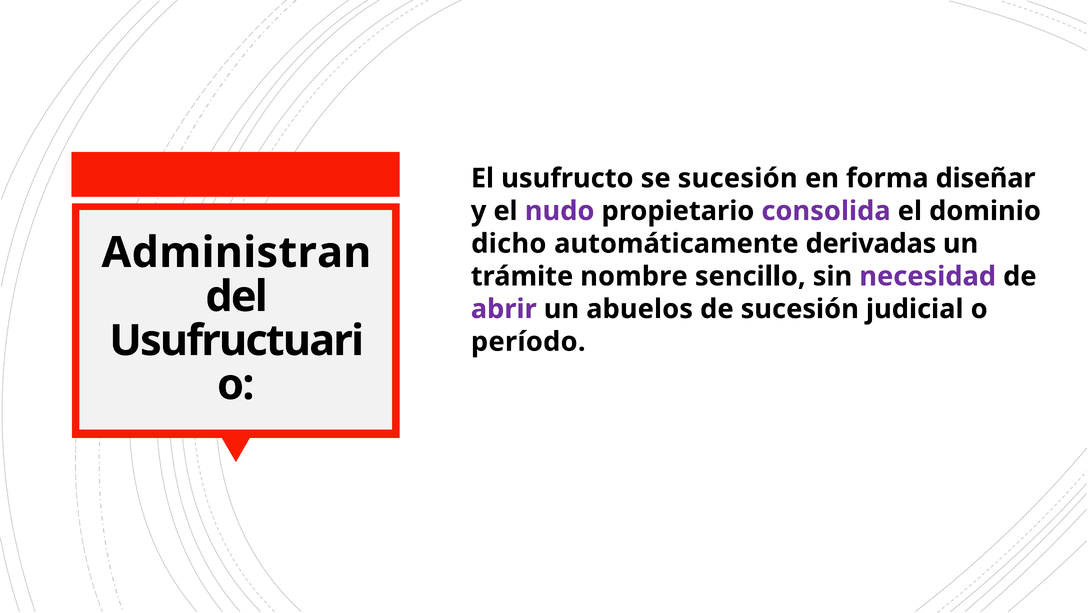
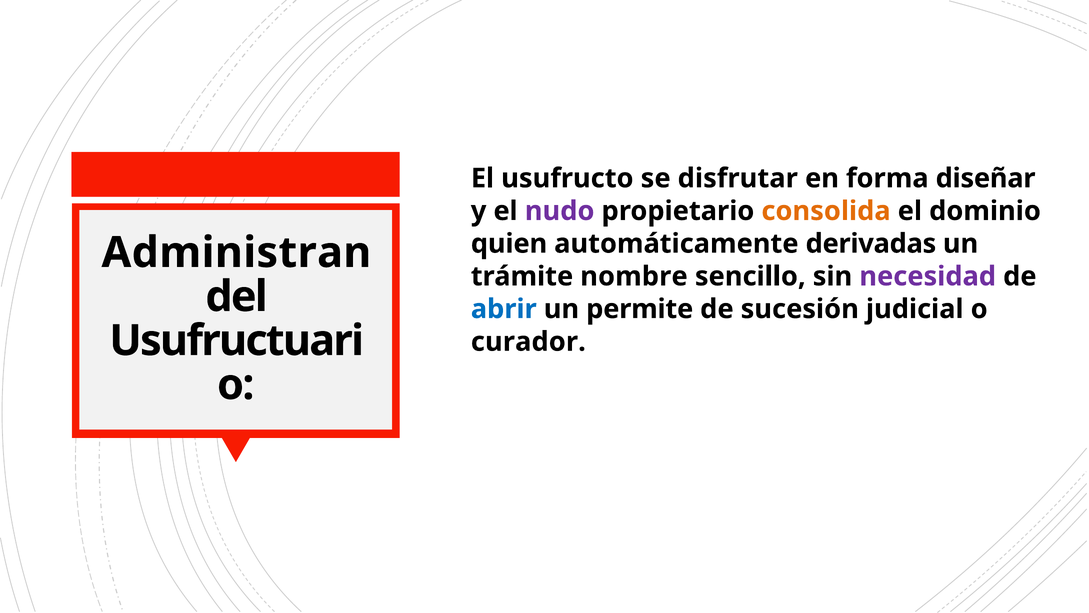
se sucesión: sucesión -> disfrutar (738, 178)
consolida colour: purple -> orange (826, 211)
dicho: dicho -> quien (509, 244)
abrir colour: purple -> blue (504, 309)
abuelos: abuelos -> permite (640, 309)
período: período -> curador (528, 342)
